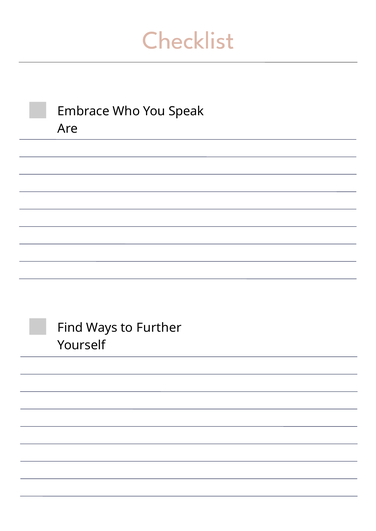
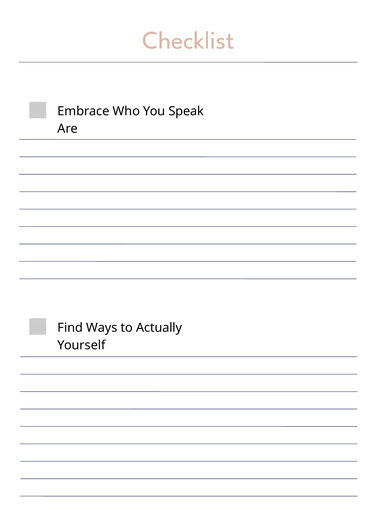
Further: Further -> Actually (159, 328)
